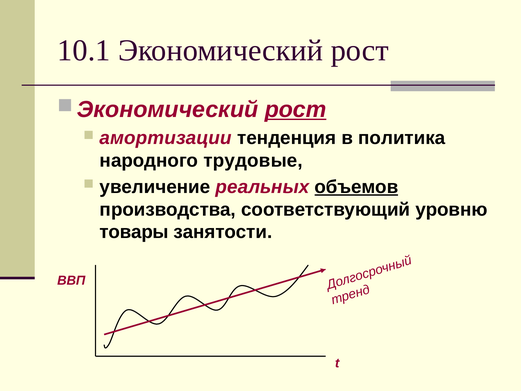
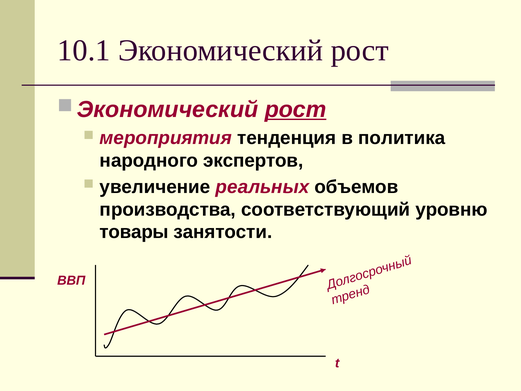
амортизации: амортизации -> мероприятия (166, 138)
трудовые: трудовые -> экспертов (253, 160)
объемов underline: present -> none (356, 187)
